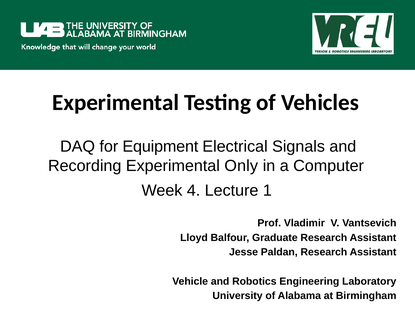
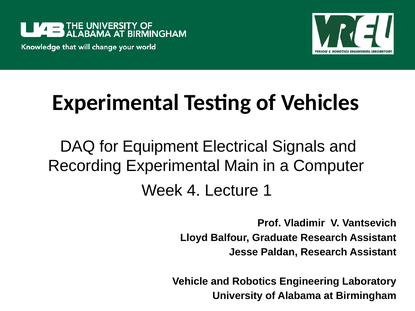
Only: Only -> Main (241, 166)
